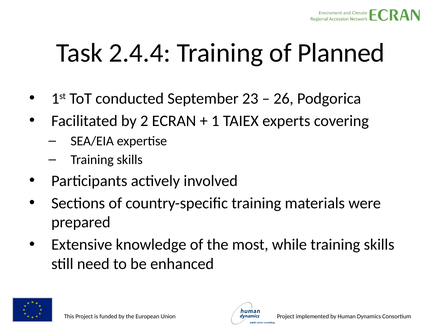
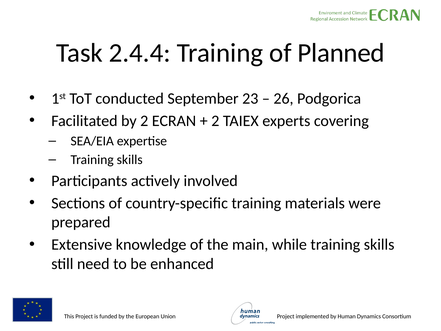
1: 1 -> 2 (215, 121)
most: most -> main (250, 245)
